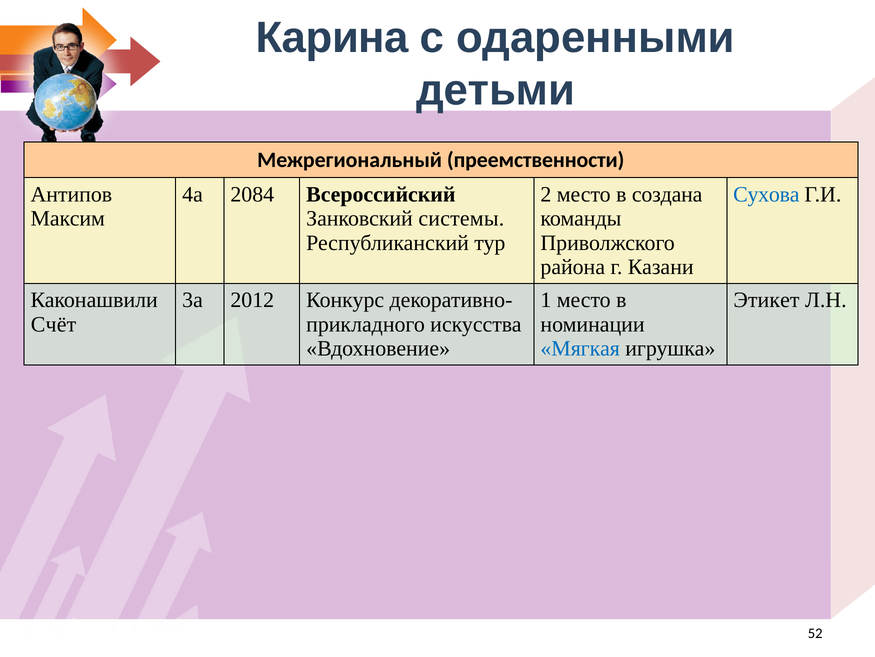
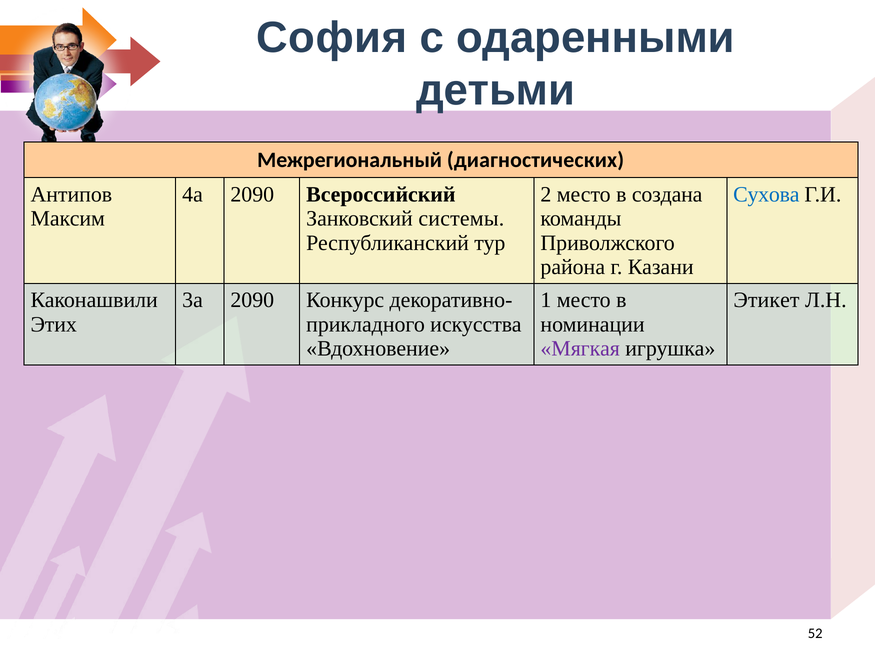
Карина: Карина -> София (332, 38)
преемственности: преемственности -> диагностических (536, 160)
4а 2084: 2084 -> 2090 (252, 194)
3а 2012: 2012 -> 2090 (252, 300)
Счёт: Счёт -> Этих (54, 324)
Мягкая colour: blue -> purple (580, 348)
